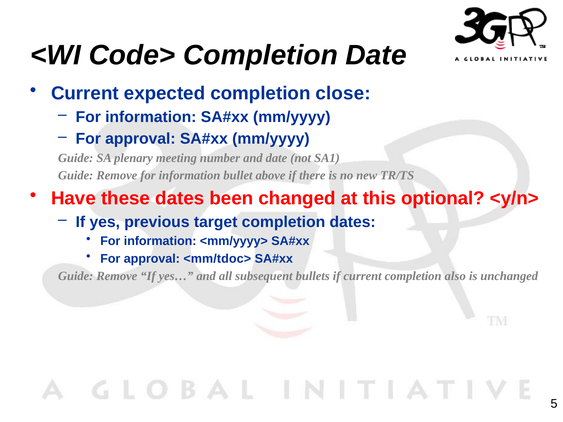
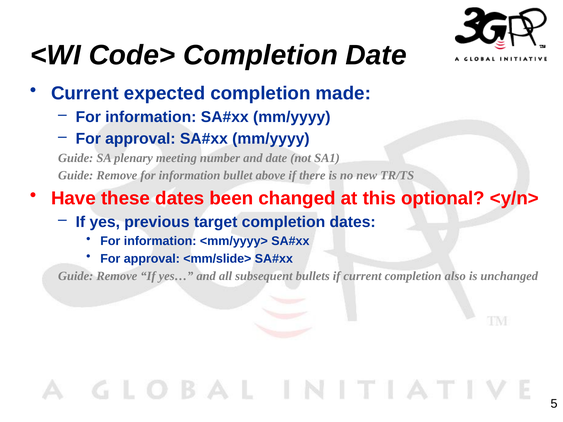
close: close -> made (343, 93)
<mm/tdoc>: <mm/tdoc> -> <mm/slide> (217, 259)
